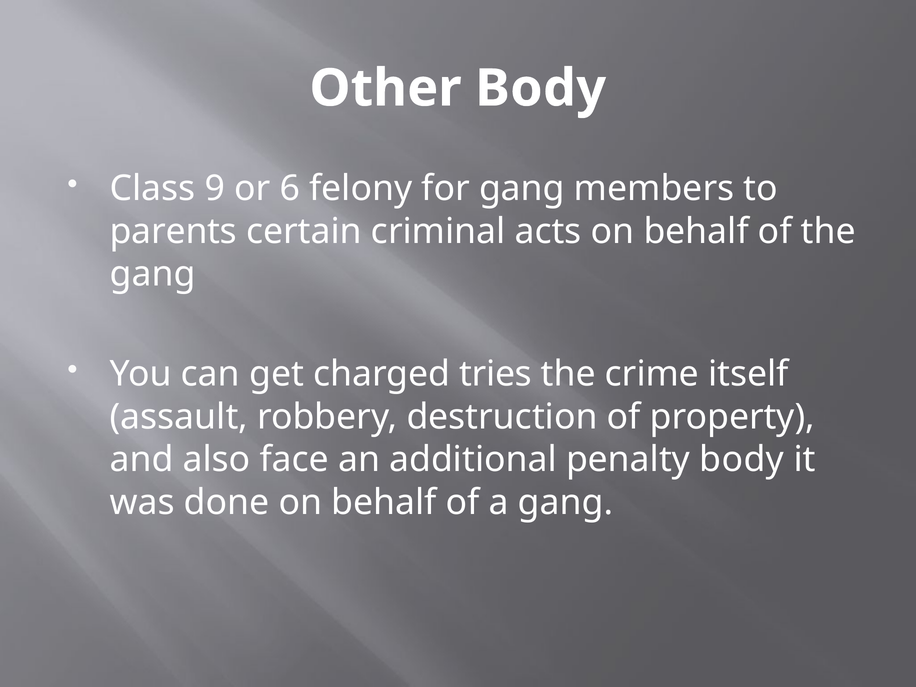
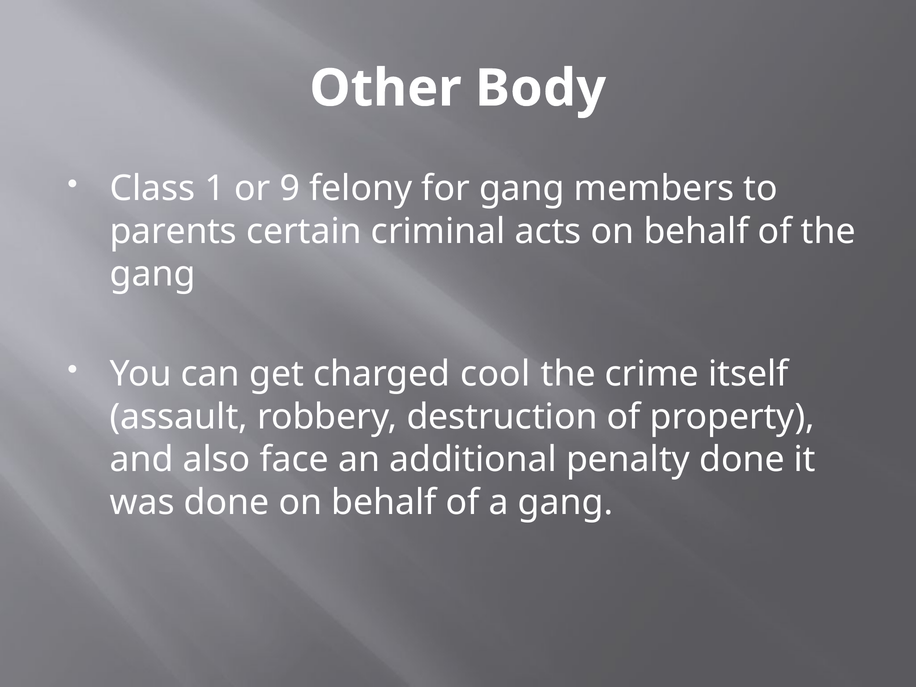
9: 9 -> 1 (215, 189)
6: 6 -> 9 (290, 189)
tries: tries -> cool (495, 374)
penalty body: body -> done (742, 460)
